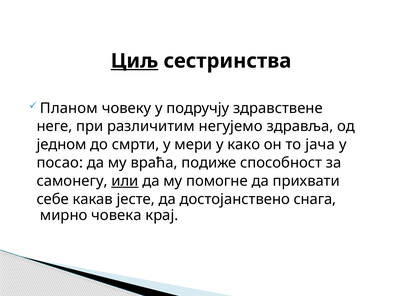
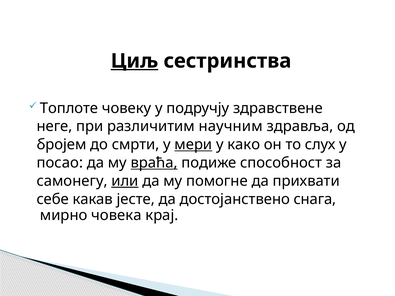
Планом: Планом -> Топлоте (69, 108)
негујемо: негујемо -> научним (231, 126)
једном: једном -> бројем (62, 145)
мери underline: none -> present (193, 145)
јача: јача -> слух (320, 145)
враћа underline: none -> present (154, 163)
